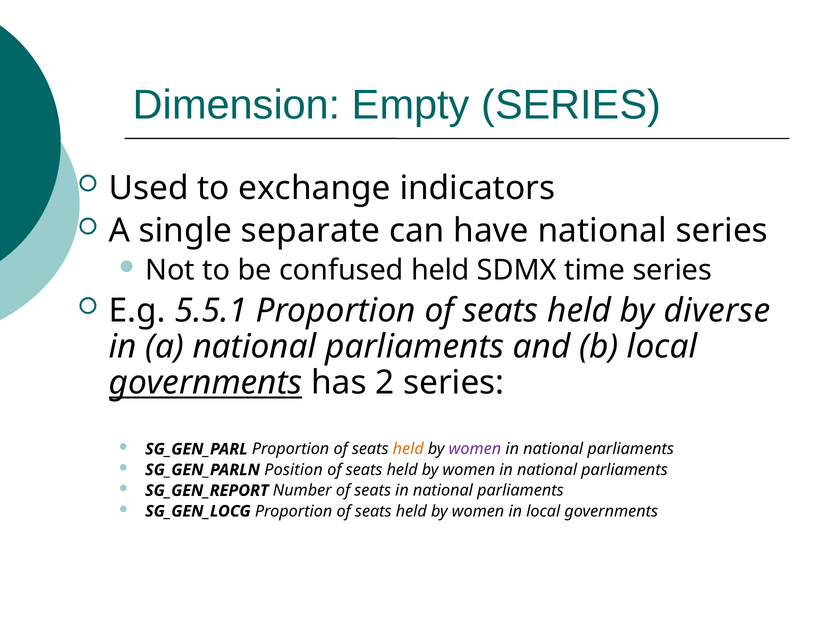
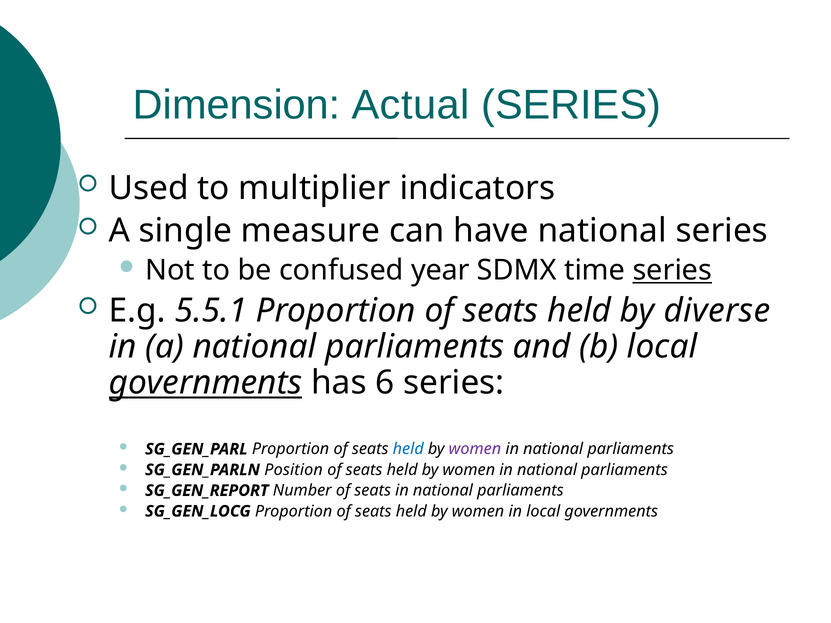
Empty: Empty -> Actual (411, 105)
exchange: exchange -> multiplier (315, 188)
separate: separate -> measure (311, 231)
confused held: held -> year (440, 270)
series underline: none -> present (672, 270)
2: 2 -> 6 (385, 383)
held colour: orange -> blue (408, 449)
